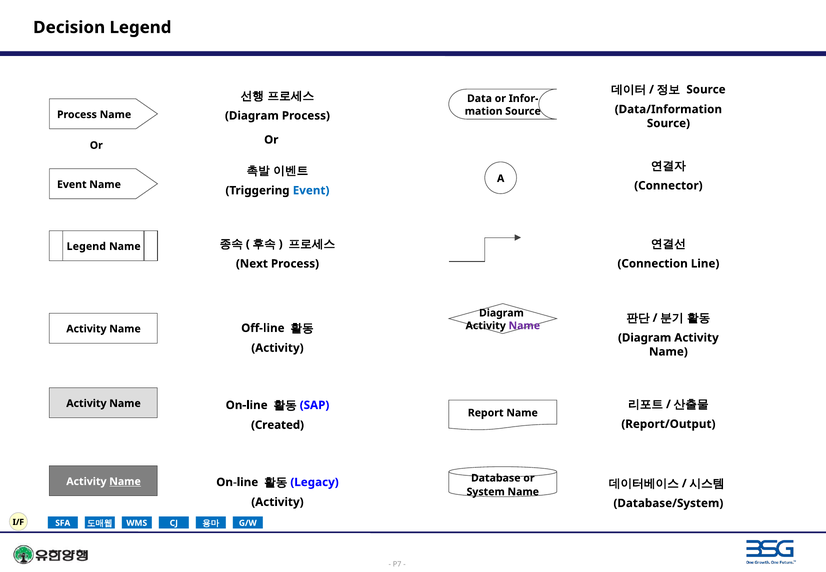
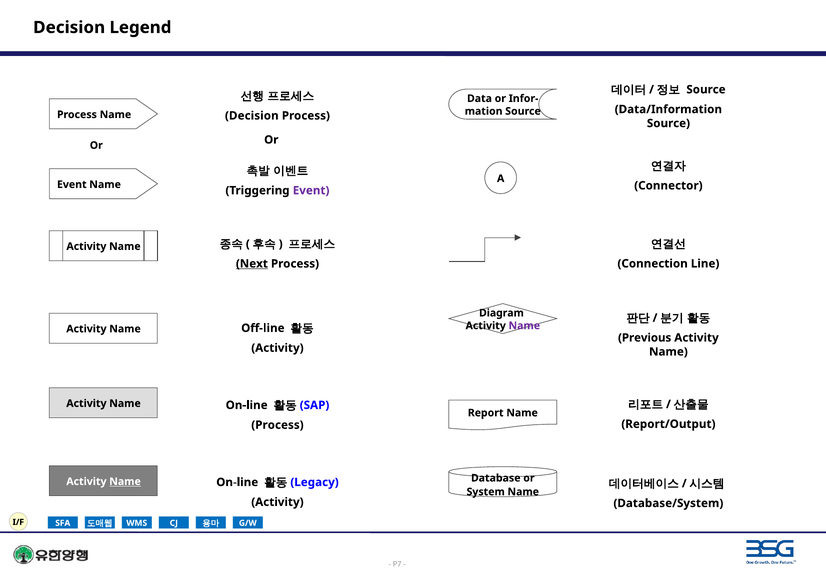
Diagram: Diagram -> Decision (252, 116)
Event colour: blue -> purple (311, 190)
Legend: Legend -> Activity (86, 246)
Next underline: none -> present (252, 264)
Diagram: Diagram -> Previous (645, 338)
Created: Created -> Process (277, 425)
